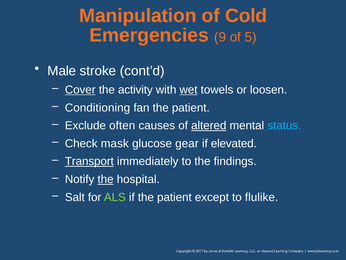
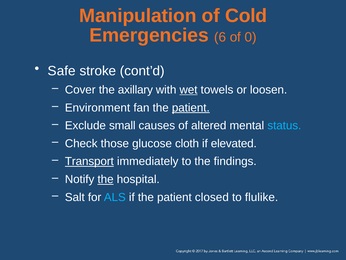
9: 9 -> 6 (220, 37)
5: 5 -> 0 (251, 37)
Male: Male -> Safe (62, 71)
Cover underline: present -> none (80, 90)
activity: activity -> axillary (135, 90)
Conditioning: Conditioning -> Environment (98, 107)
patient underline: none -> present (191, 107)
often: often -> small (122, 125)
altered underline: present -> none (209, 125)
mask: mask -> those (115, 143)
gear: gear -> cloth (187, 143)
ALS colour: light green -> light blue (115, 197)
except: except -> closed (212, 197)
